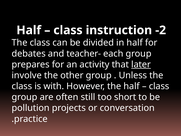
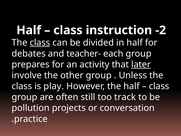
class underline: none -> present (40, 43)
with: with -> play (54, 86)
short: short -> track (125, 97)
